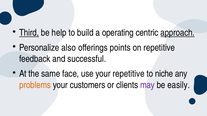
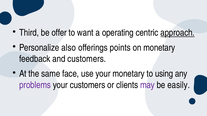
Third underline: present -> none (29, 33)
help: help -> offer (59, 33)
build: build -> want (85, 33)
on repetitive: repetitive -> monetary (159, 48)
and successful: successful -> customers (87, 59)
your repetitive: repetitive -> monetary (129, 74)
niche: niche -> using (164, 74)
problems colour: orange -> purple (35, 85)
